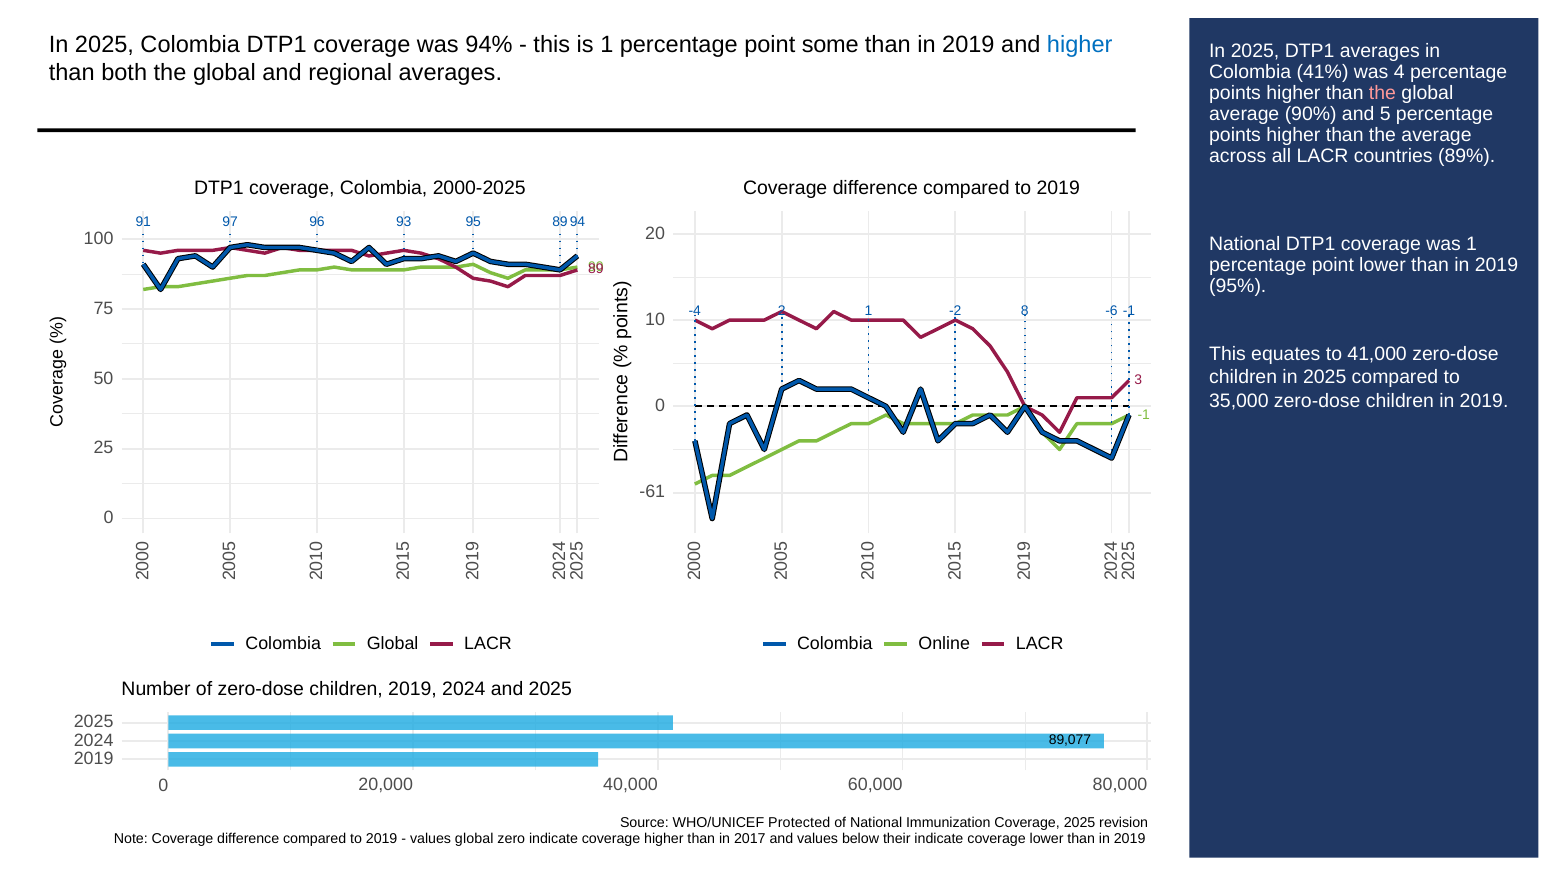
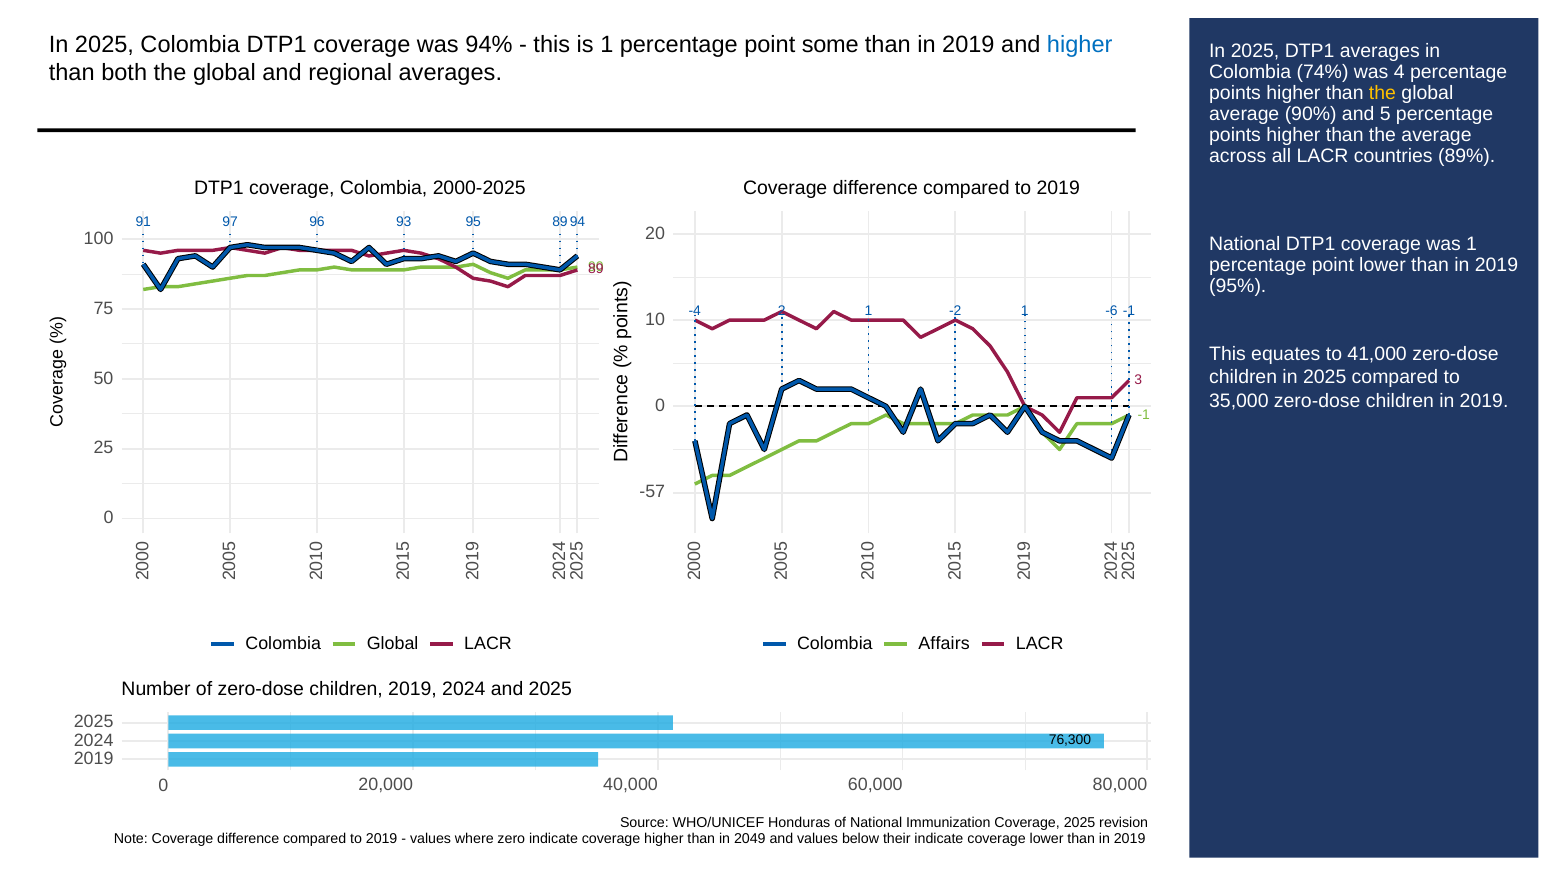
41%: 41% -> 74% (1323, 72)
the colour: pink -> yellow (1382, 93)
-2 8: 8 -> 1 (1025, 311)
-61: -61 -> -57 (652, 492)
Online: Online -> Affairs (944, 644)
89,077: 89,077 -> 76,300 (1070, 740)
Protected: Protected -> Honduras (799, 824)
values global: global -> where (474, 839)
2017: 2017 -> 2049 (750, 839)
